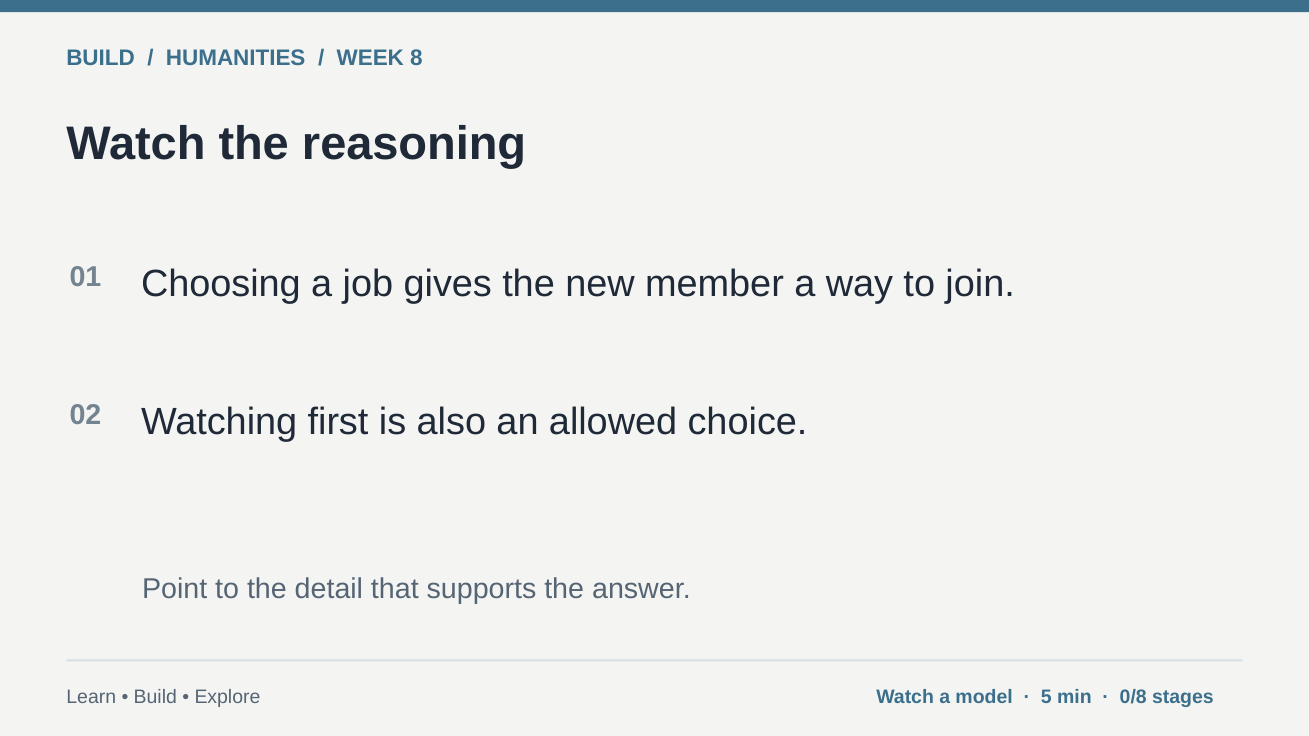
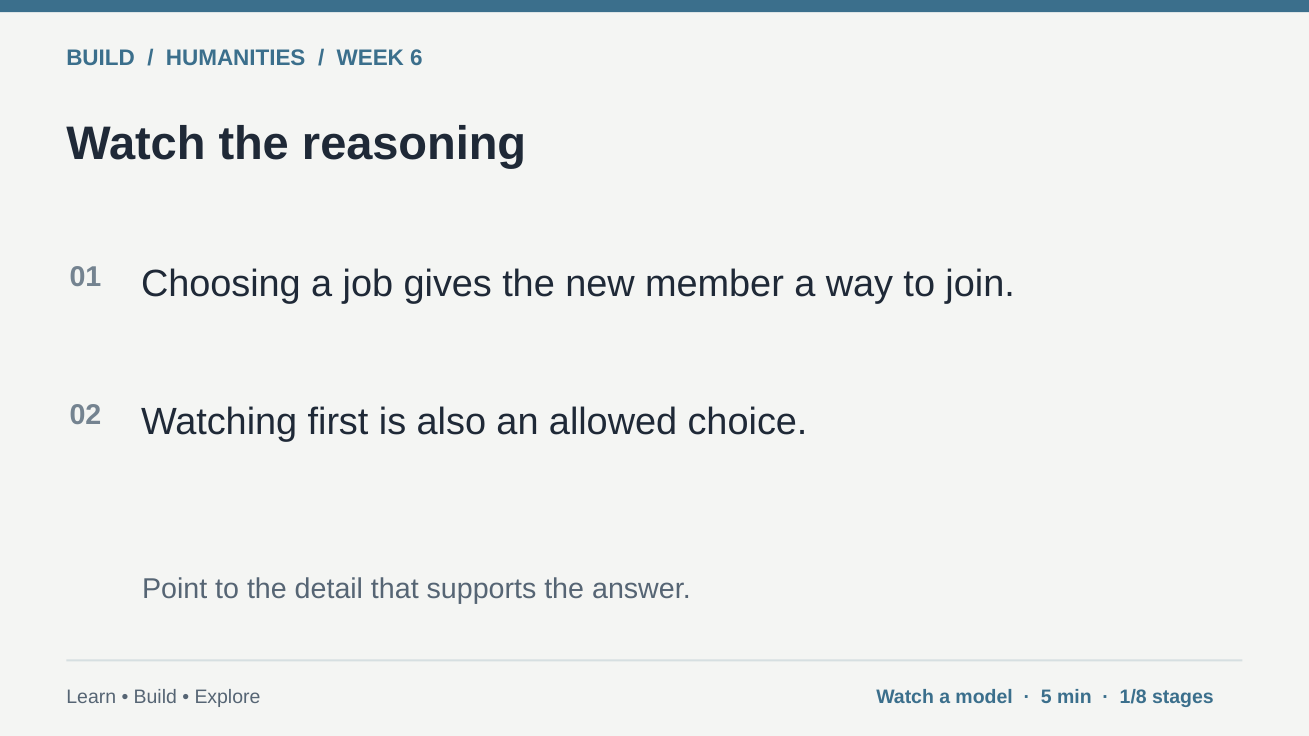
8: 8 -> 6 (416, 58)
0/8: 0/8 -> 1/8 (1133, 697)
